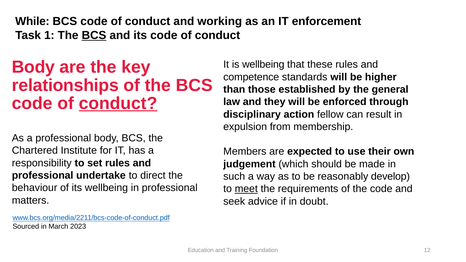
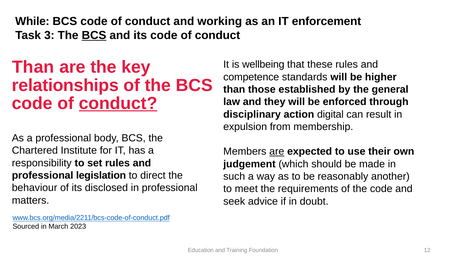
1: 1 -> 3 (49, 35)
Body: Body -> Than (33, 67)
fellow: fellow -> digital (330, 114)
are underline: none -> present (277, 152)
undertake: undertake -> legislation (101, 176)
develop: develop -> another (390, 177)
its wellbeing: wellbeing -> disclosed (106, 188)
meet underline: present -> none (246, 189)
